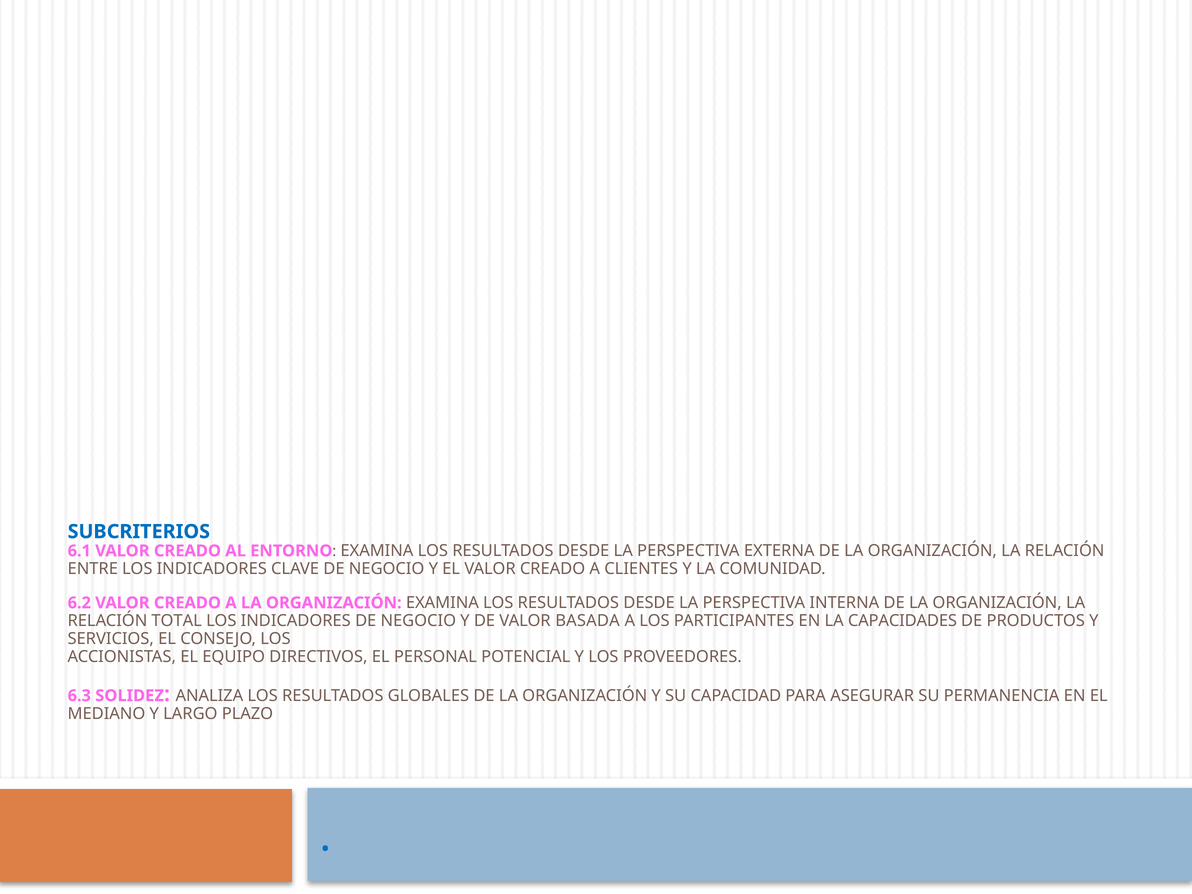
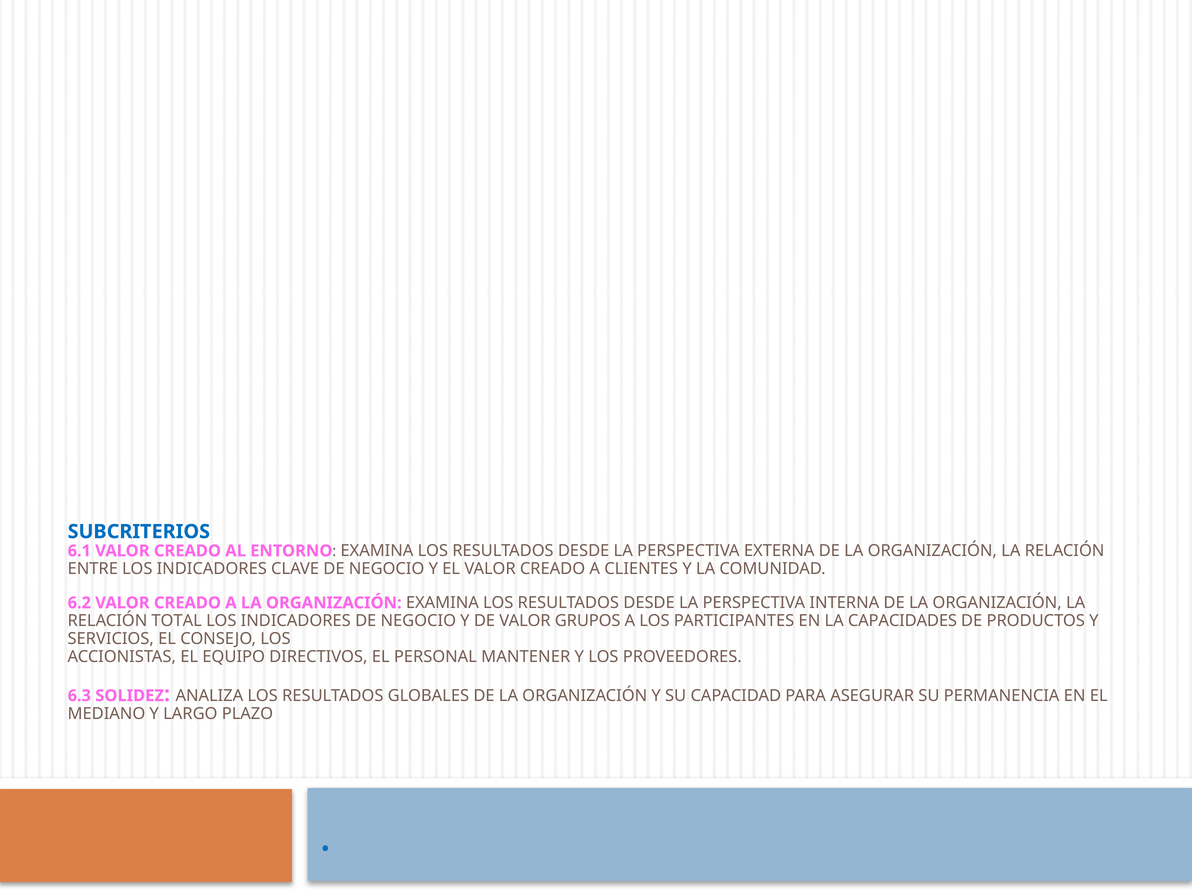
BASADA: BASADA -> GRUPOS (588, 621)
POTENCIAL: POTENCIAL -> MANTENER (526, 657)
